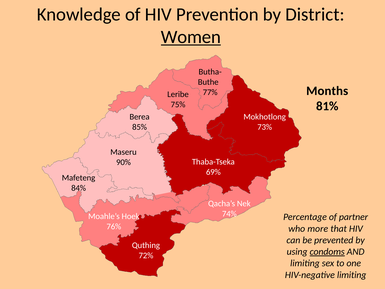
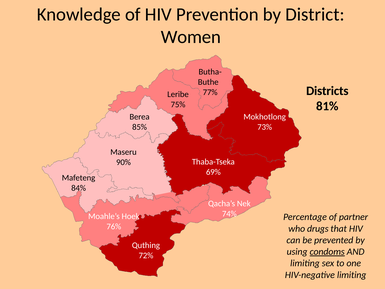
Women underline: present -> none (191, 37)
Months: Months -> Districts (327, 91)
more: more -> drugs (318, 228)
